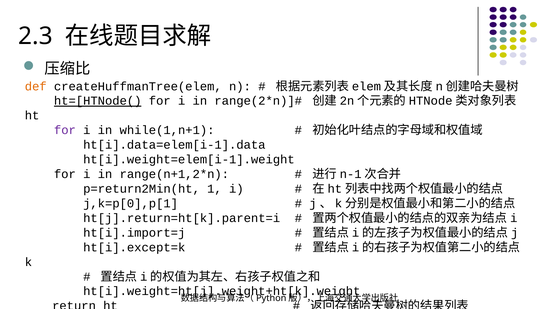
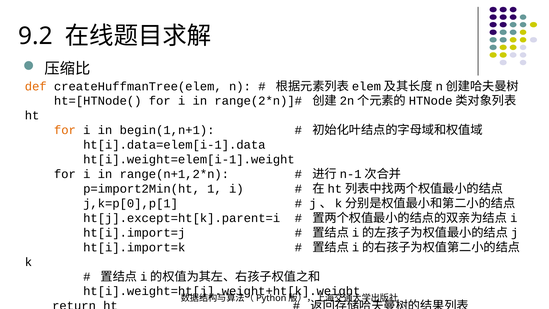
2.3: 2.3 -> 9.2 (35, 36)
ht=[HTNode( underline: present -> none (98, 101)
for colour: purple -> orange (65, 130)
while(1,n+1: while(1,n+1 -> begin(1,n+1 (167, 130)
p=return2Min(ht: p=return2Min(ht -> p=import2Min(ht (142, 189)
ht[j].return=ht[k].parent=i: ht[j].return=ht[k].parent=i -> ht[j].except=ht[k].parent=i (182, 218)
ht[i].except=k: ht[i].except=k -> ht[i].import=k (134, 247)
